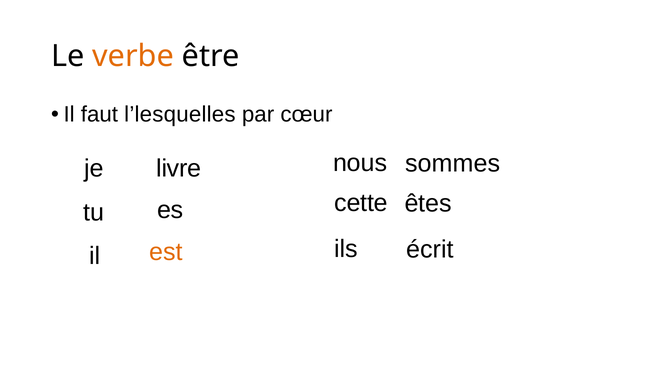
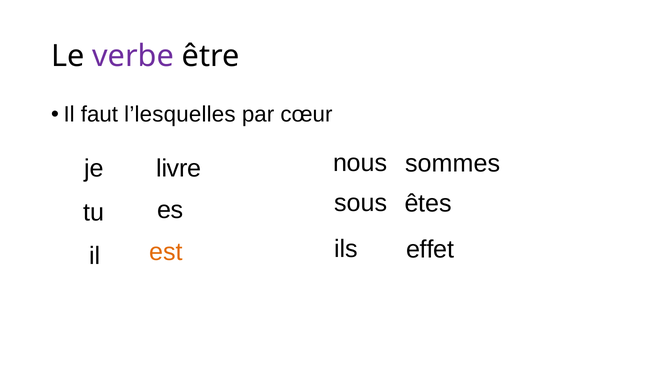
verbe colour: orange -> purple (133, 56)
cette: cette -> sous (361, 203)
écrit: écrit -> effet (430, 250)
